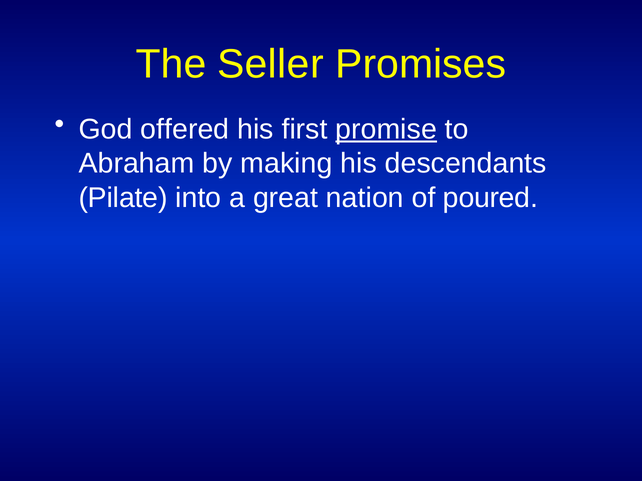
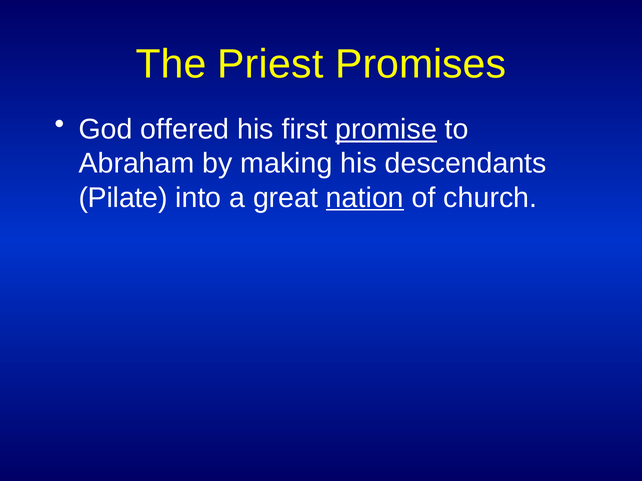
Seller: Seller -> Priest (270, 64)
nation underline: none -> present (365, 198)
poured: poured -> church (490, 198)
